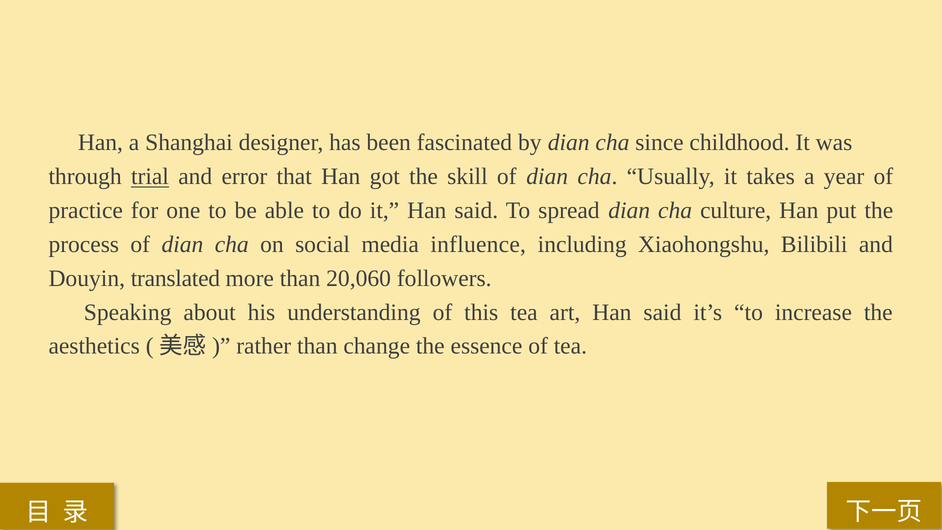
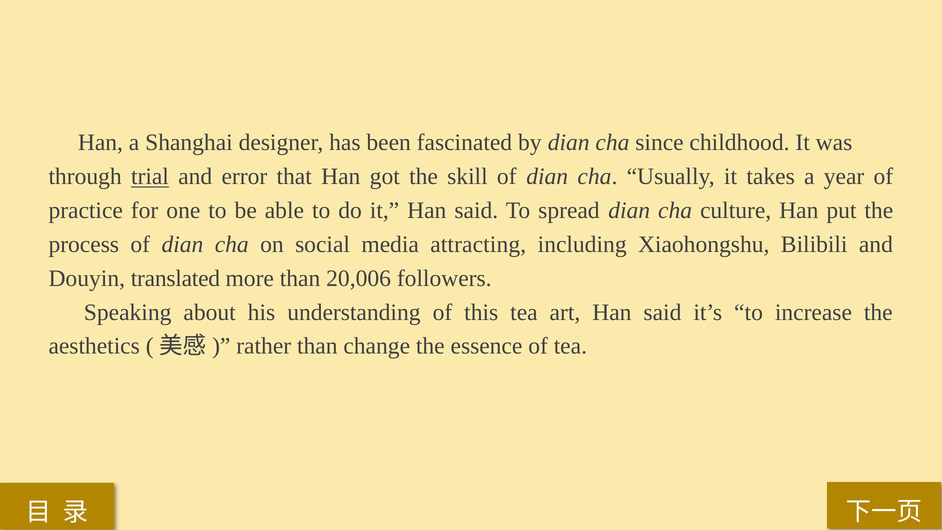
influence: influence -> attracting (478, 244)
20,060: 20,060 -> 20,006 (359, 278)
